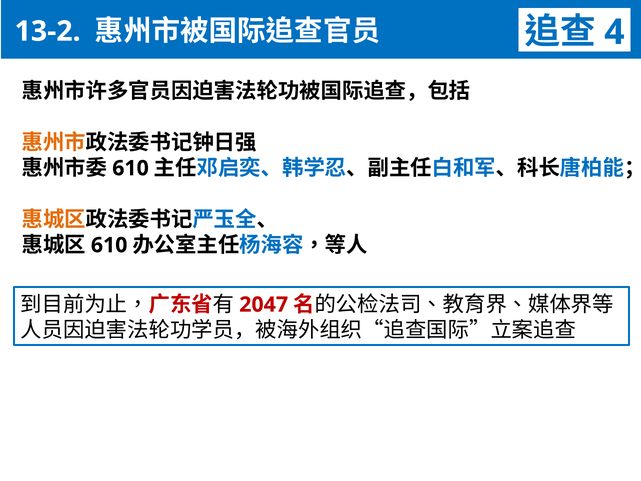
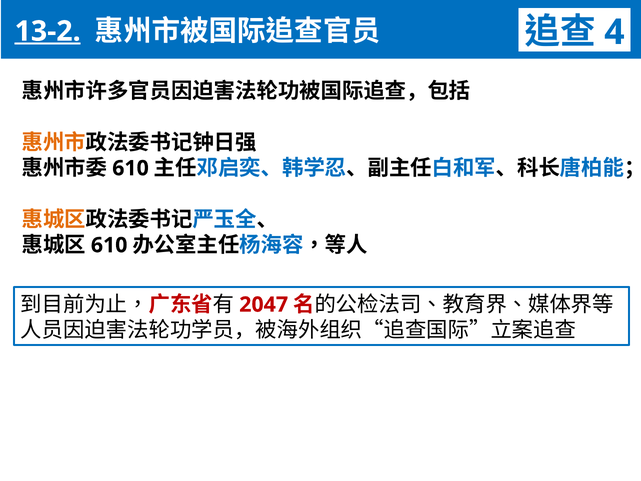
13-2 underline: none -> present (48, 31)
